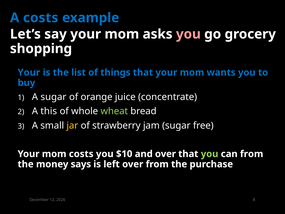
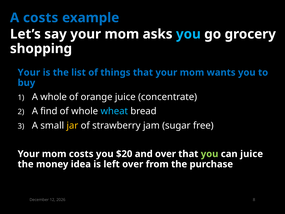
you colour: pink -> light blue (188, 34)
A sugar: sugar -> whole (54, 97)
this: this -> find (49, 111)
wheat colour: light green -> light blue (114, 111)
$10: $10 -> $20 (124, 154)
can from: from -> juice (252, 154)
says: says -> idea (81, 164)
